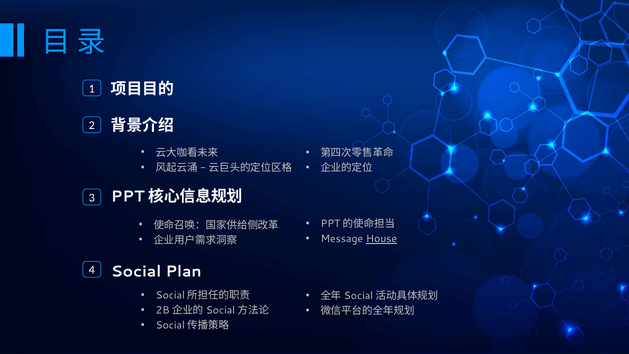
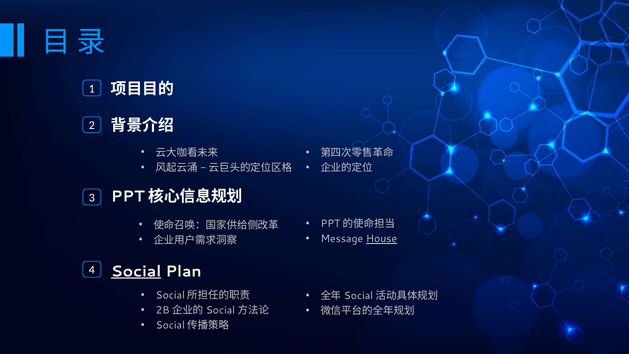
Social underline: none -> present (136, 271)
